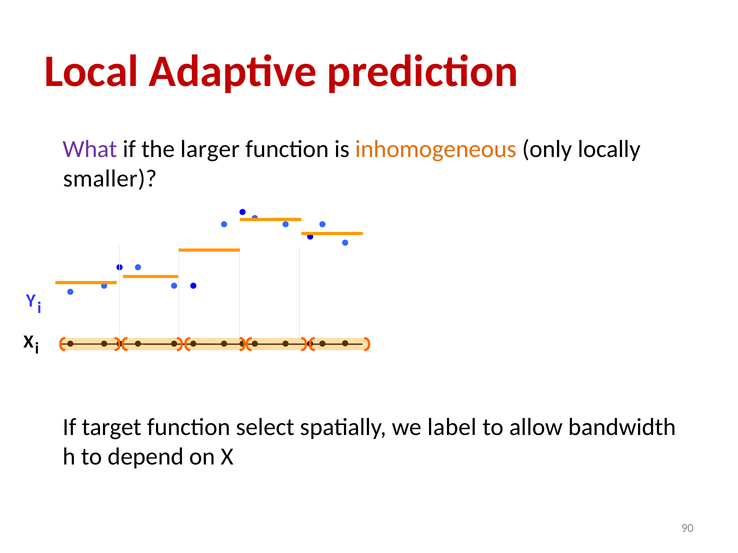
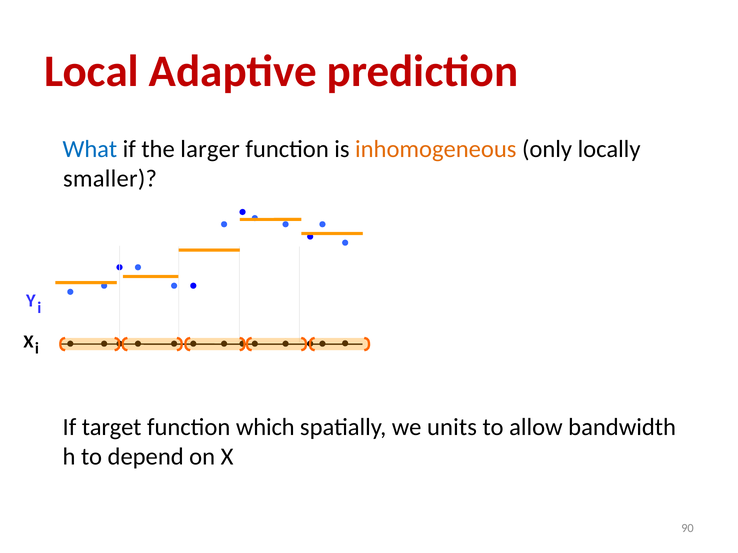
What colour: purple -> blue (90, 149)
select: select -> which (265, 428)
label: label -> units (452, 428)
